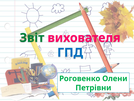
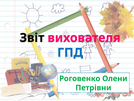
Звіт colour: green -> black (32, 38)
